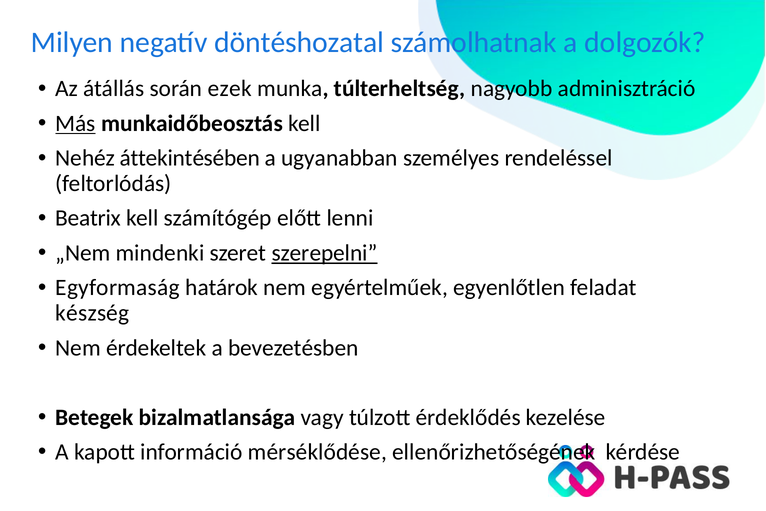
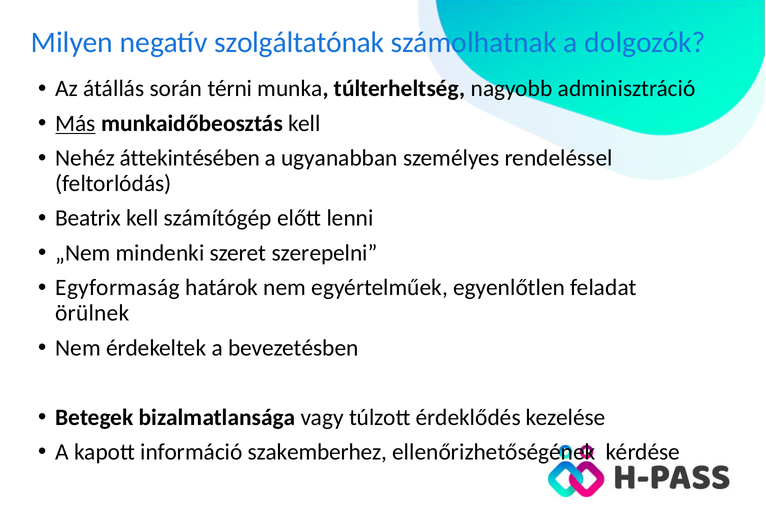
döntéshozatal: döntéshozatal -> szolgáltatónak (299, 42)
ezek: ezek -> térni (230, 89)
szerepelni underline: present -> none (325, 253)
készség: készség -> örülnek (92, 313)
mérséklődése: mérséklődése -> szakemberhez (318, 452)
